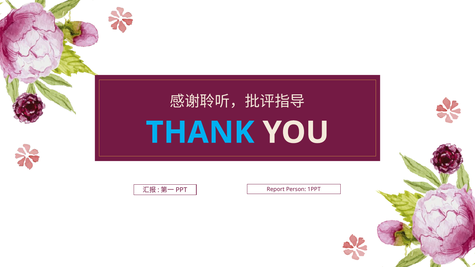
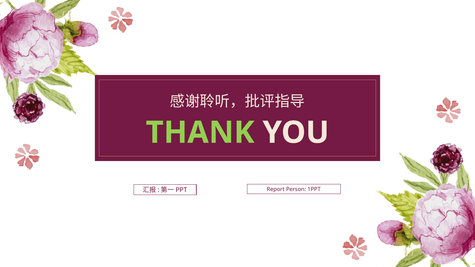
THANK colour: light blue -> light green (200, 133)
